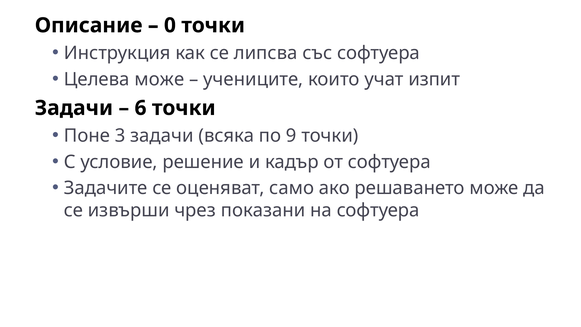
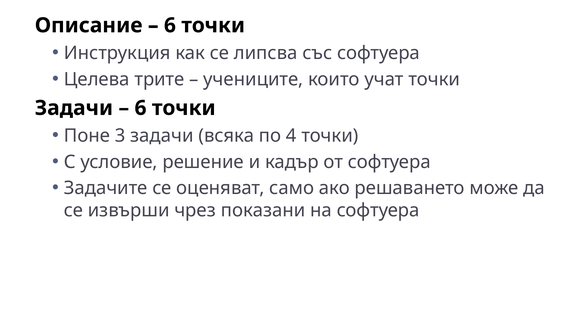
0: 0 -> 6 (170, 25)
Целева може: може -> трите (159, 79)
учат изпит: изпит -> точки (434, 79)
9: 9 -> 4 (291, 136)
